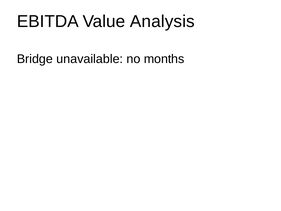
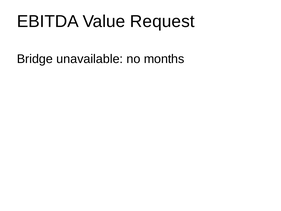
Analysis: Analysis -> Request (162, 21)
